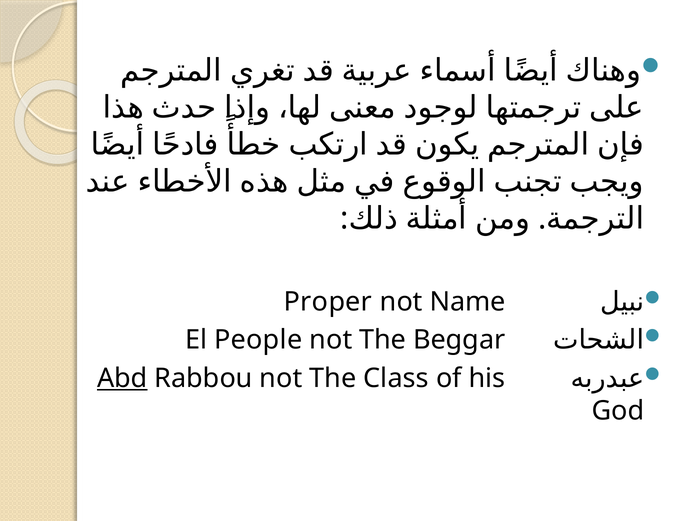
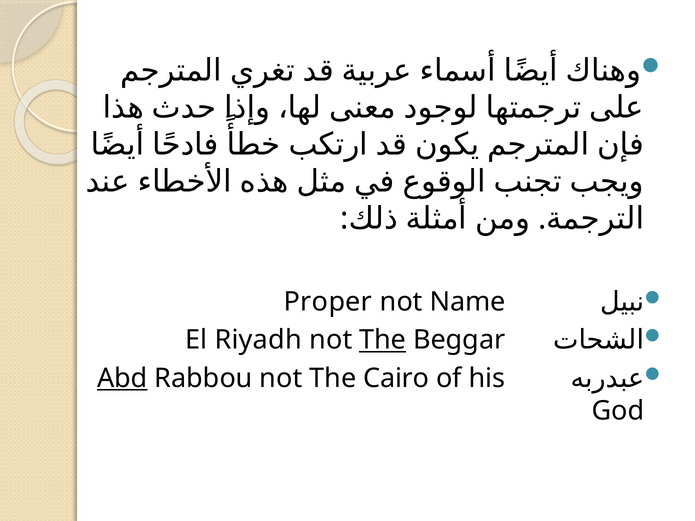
People: People -> Riyadh (258, 340)
The underline: none -> present (383, 340)
Class: Class -> Cairo (396, 378)
